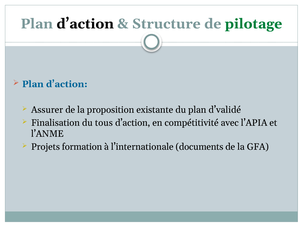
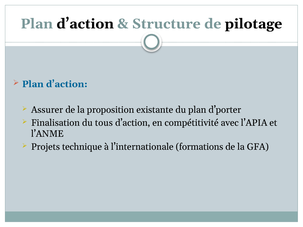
pilotage colour: green -> black (254, 24)
d’validé: d’validé -> d’porter (225, 110)
formation: formation -> technique (82, 147)
documents: documents -> formations (199, 147)
